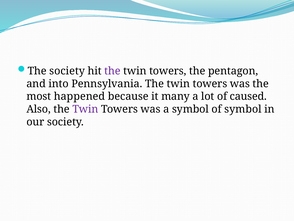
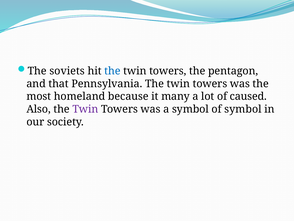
The society: society -> soviets (67, 71)
the colour: purple -> blue (112, 71)
into: into -> that (59, 84)
happened: happened -> homeland (80, 96)
